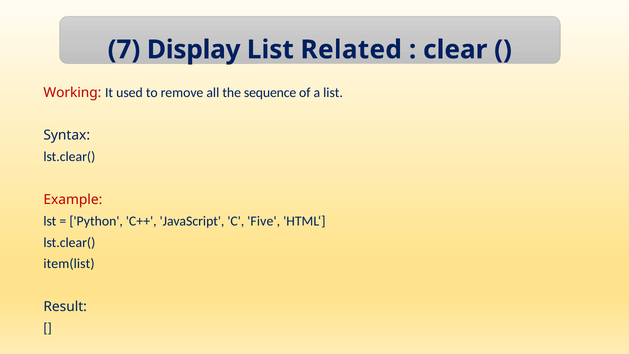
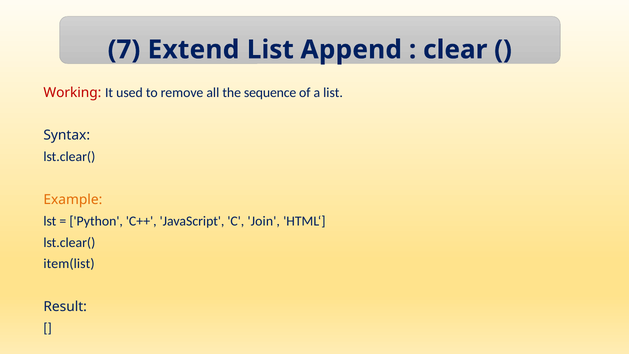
Display: Display -> Extend (193, 50)
Related: Related -> Append (351, 50)
Example colour: red -> orange (73, 199)
Five: Five -> Join (264, 221)
